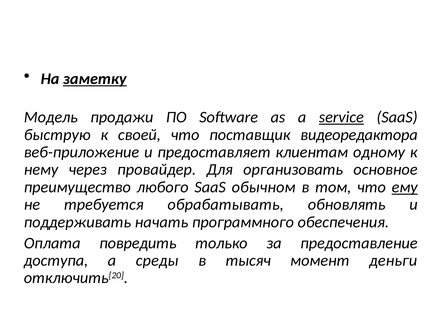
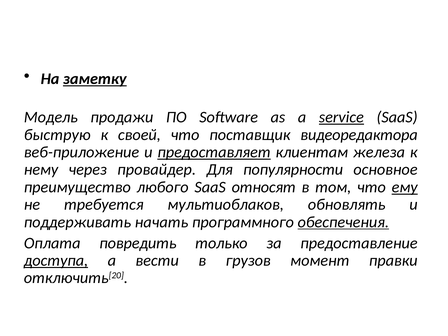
предоставляет underline: none -> present (214, 152)
одному: одному -> железа (379, 152)
организовать: организовать -> популярности (293, 170)
обычном: обычном -> относят (264, 187)
обрабатывать: обрабатывать -> мультиоблаков (226, 205)
обеспечения underline: none -> present (343, 222)
доступа underline: none -> present (56, 261)
среды: среды -> вести (157, 261)
тысяч: тысяч -> грузов (248, 261)
деньги: деньги -> правки (393, 261)
